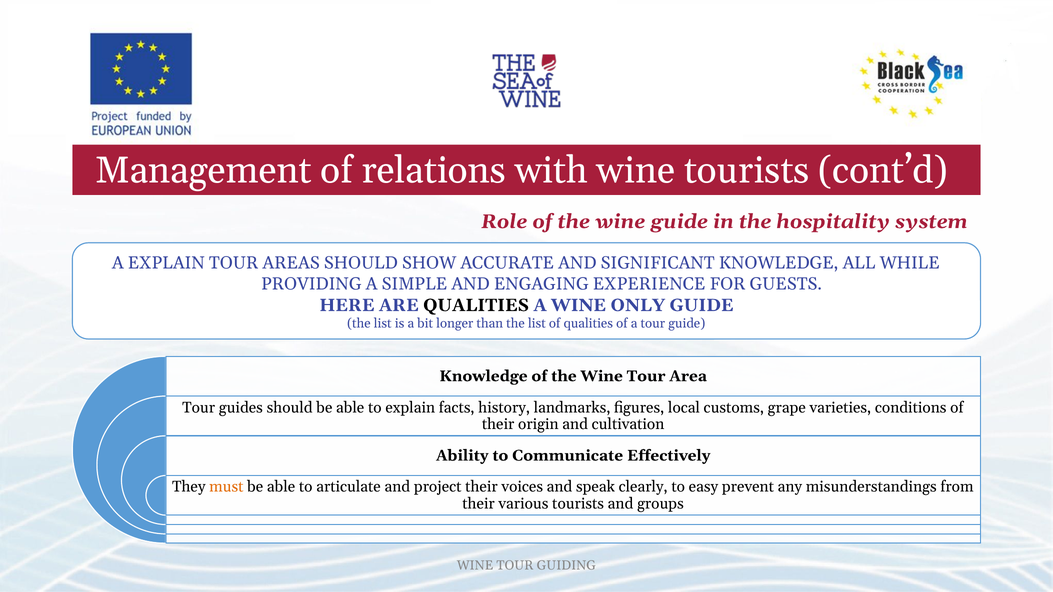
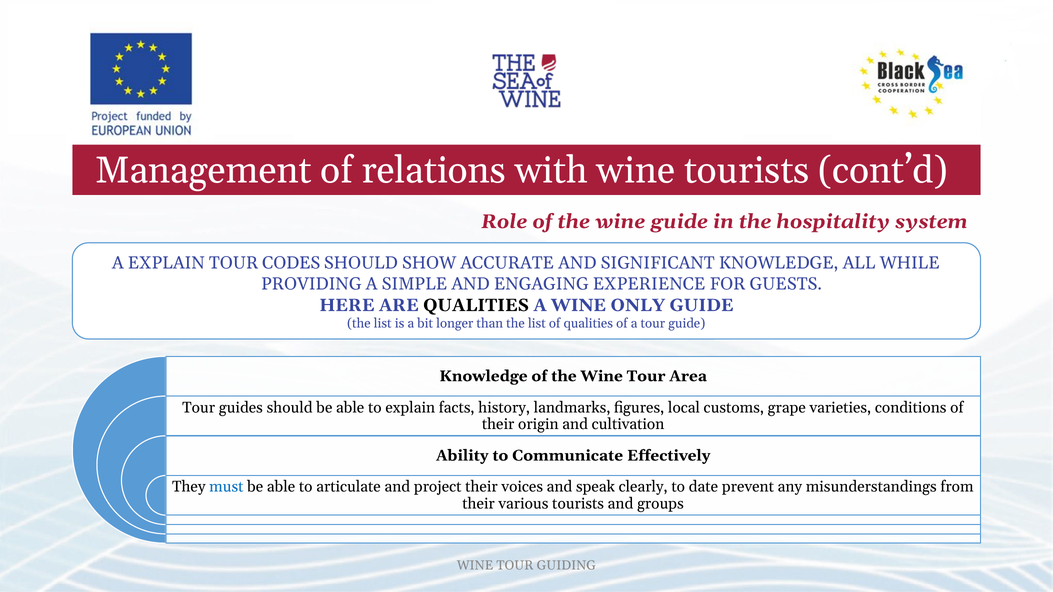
AREAS: AREAS -> CODES (291, 263)
must colour: orange -> blue (226, 487)
easy: easy -> date (703, 487)
